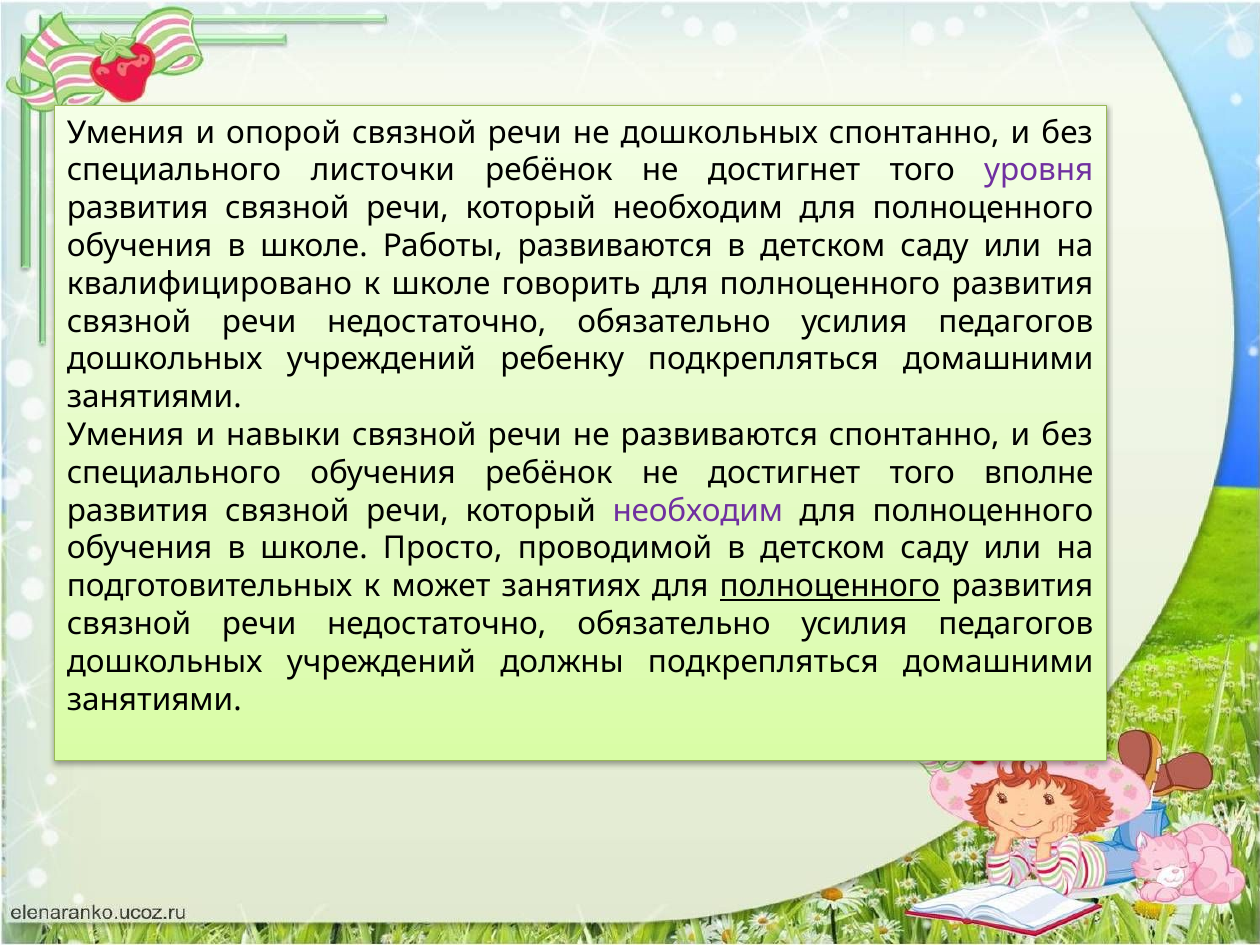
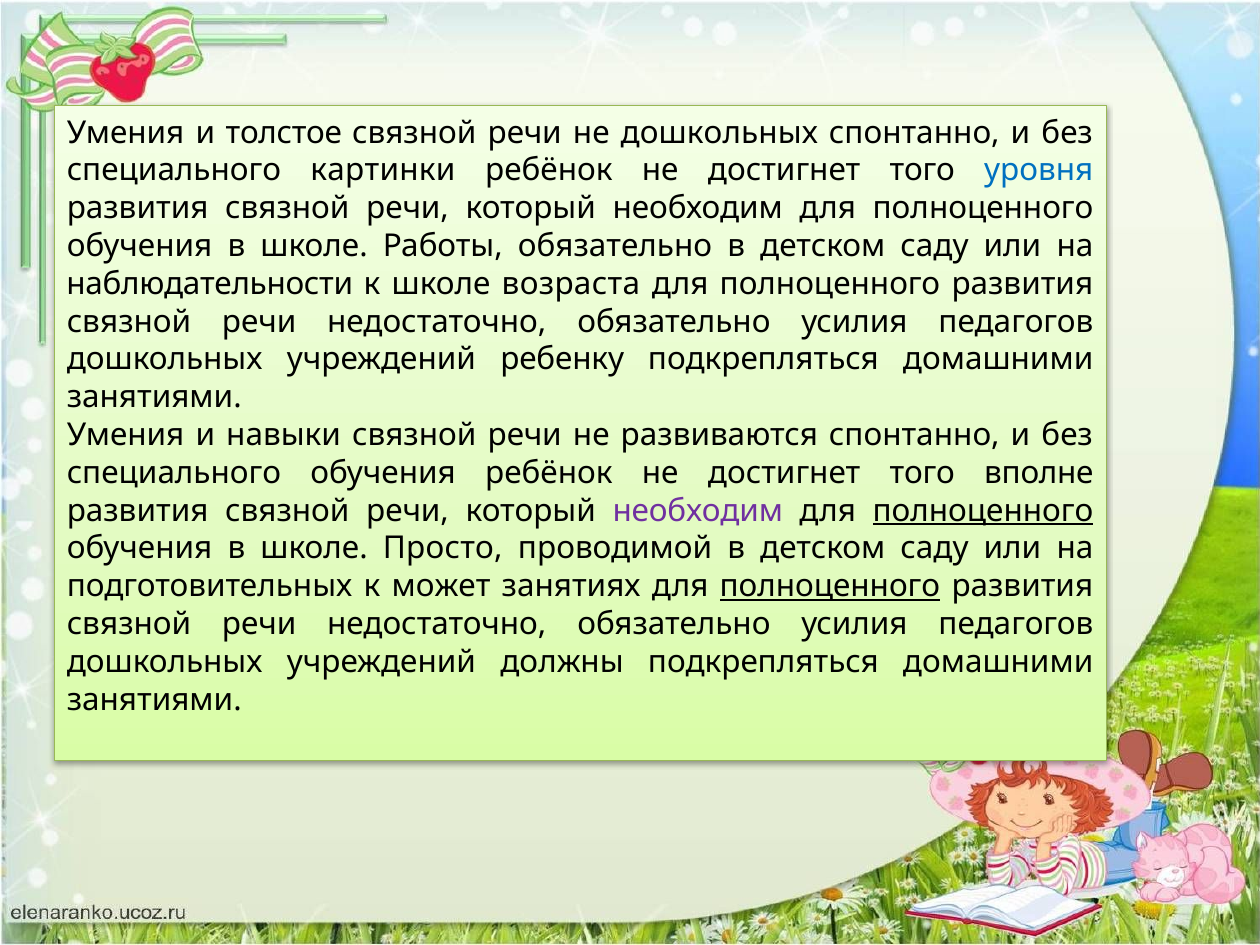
опорой: опорой -> толстое (284, 133)
листочки: листочки -> картинки (383, 170)
уровня colour: purple -> blue (1039, 170)
Работы развиваются: развиваются -> обязательно (615, 246)
квалифицировано: квалифицировано -> наблюдательности (210, 284)
говорить: говорить -> возраста (571, 284)
полноценного underline: none -> present (983, 511)
